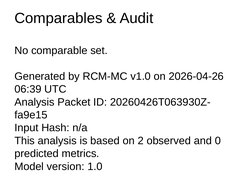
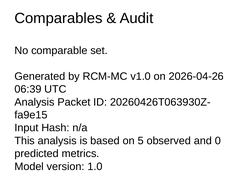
2: 2 -> 5 (141, 141)
